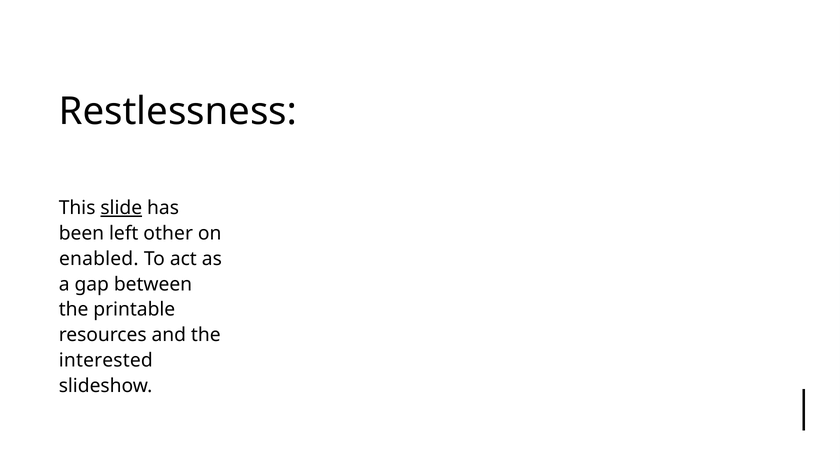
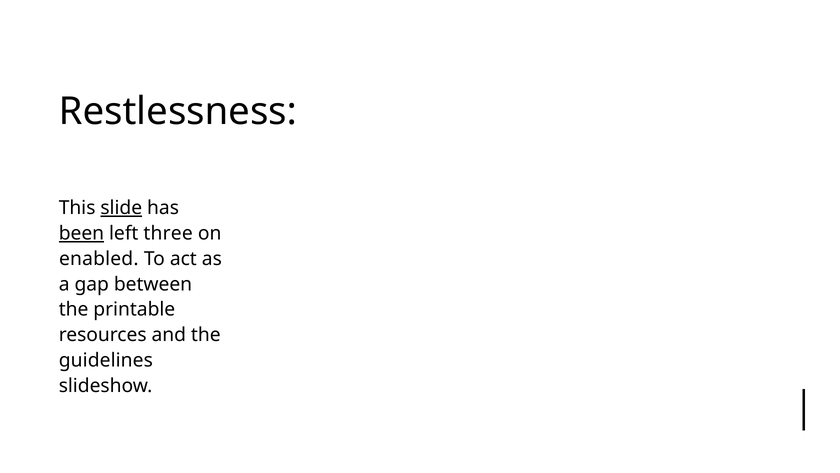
been underline: none -> present (81, 233)
other: other -> three (168, 233)
interested: interested -> guidelines (106, 360)
